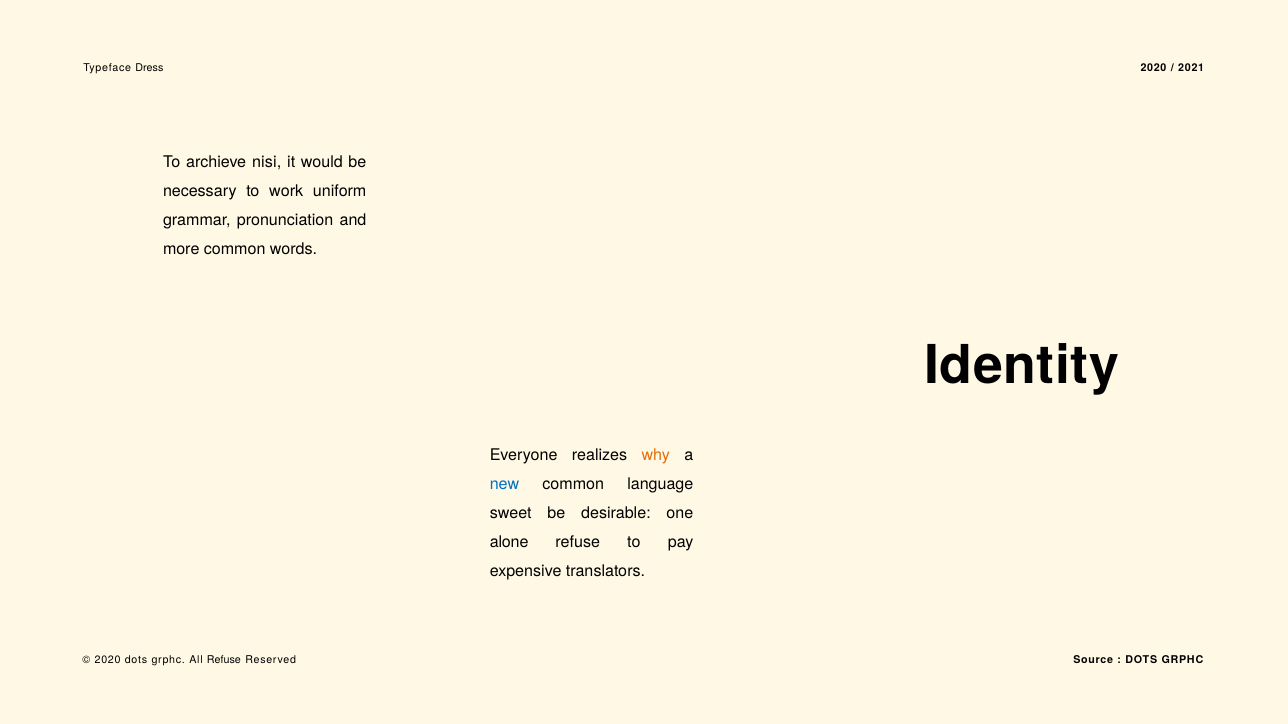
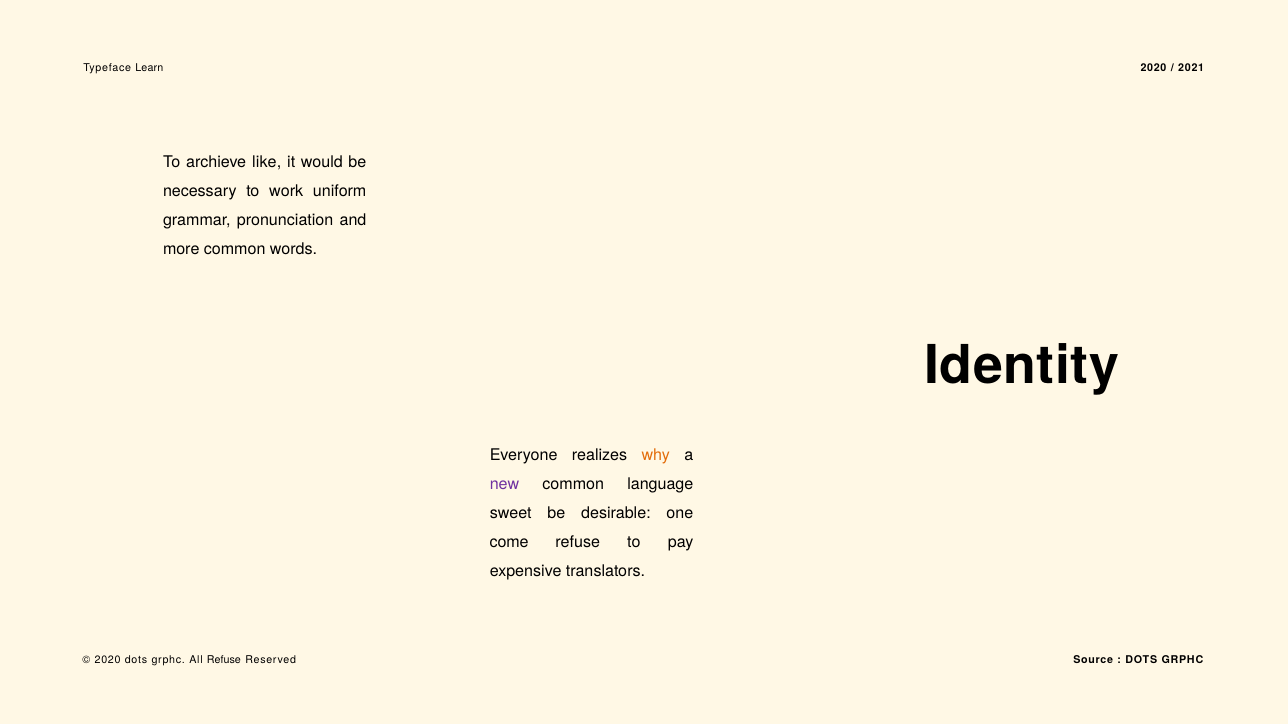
Dress: Dress -> Learn (149, 68)
nisi: nisi -> like (267, 162)
new colour: blue -> purple (505, 484)
alone: alone -> come (509, 542)
